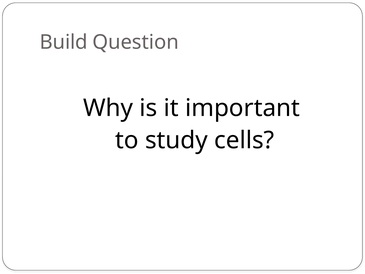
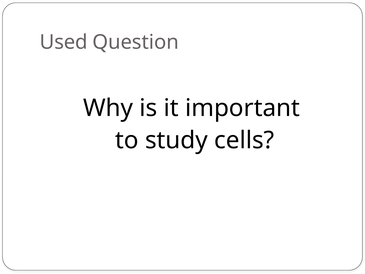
Build: Build -> Used (64, 42)
